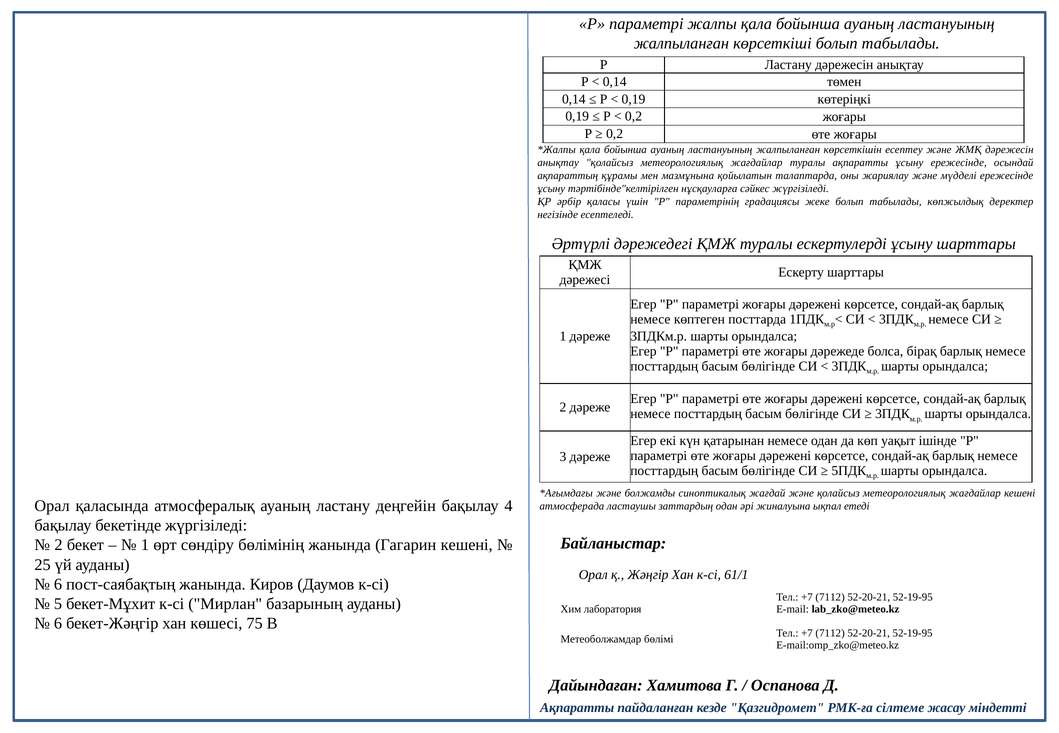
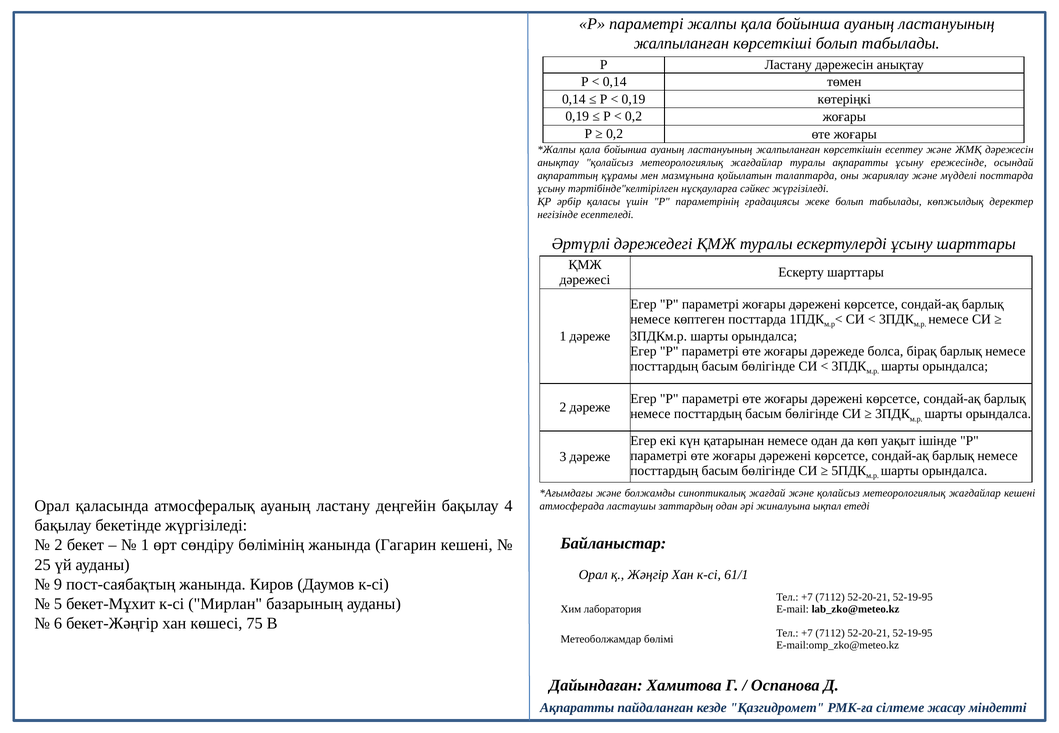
мүдделі ережесінде: ережесінде -> посттарда (1007, 176)
6: 6 -> 9 (58, 584)
